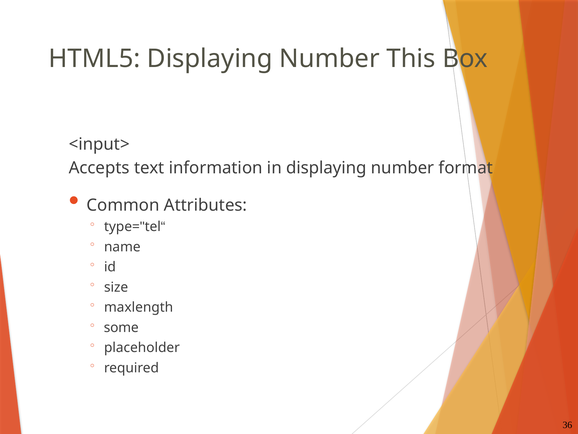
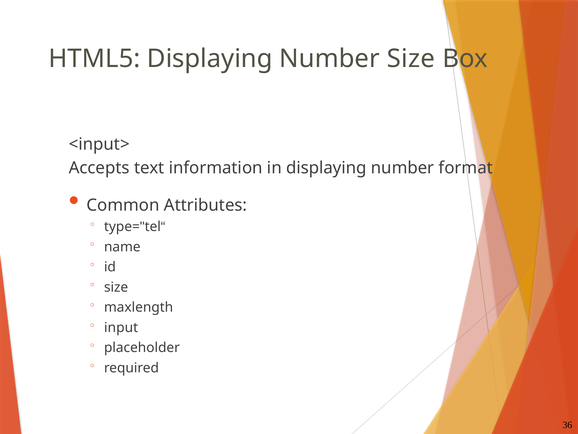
Number This: This -> Size (411, 59)
some: some -> input (121, 327)
